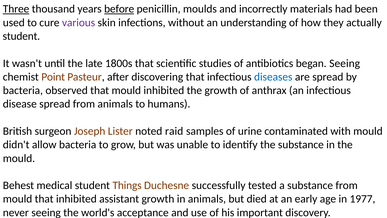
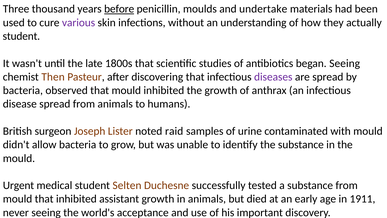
Three underline: present -> none (16, 9)
incorrectly: incorrectly -> undertake (263, 9)
Point: Point -> Then (53, 77)
diseases colour: blue -> purple (273, 77)
Behest: Behest -> Urgent (18, 185)
Things: Things -> Selten (127, 185)
1977: 1977 -> 1911 (362, 199)
